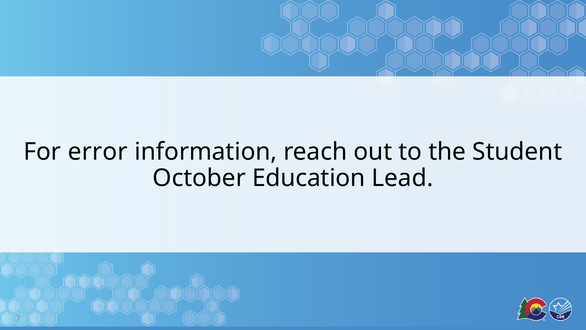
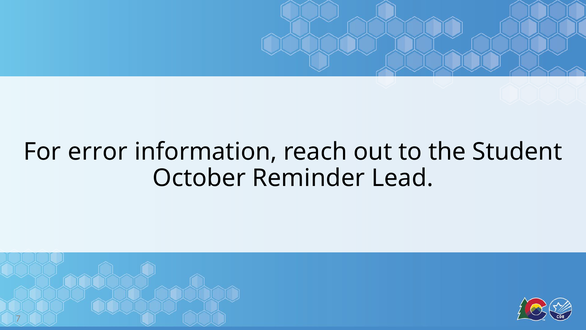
Education: Education -> Reminder (309, 178)
